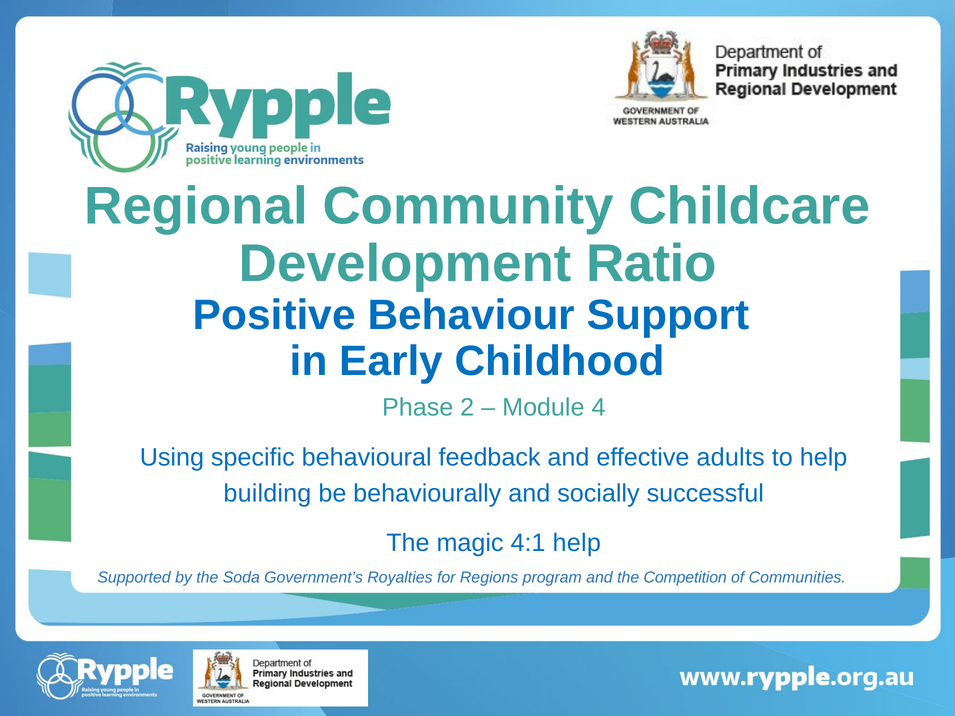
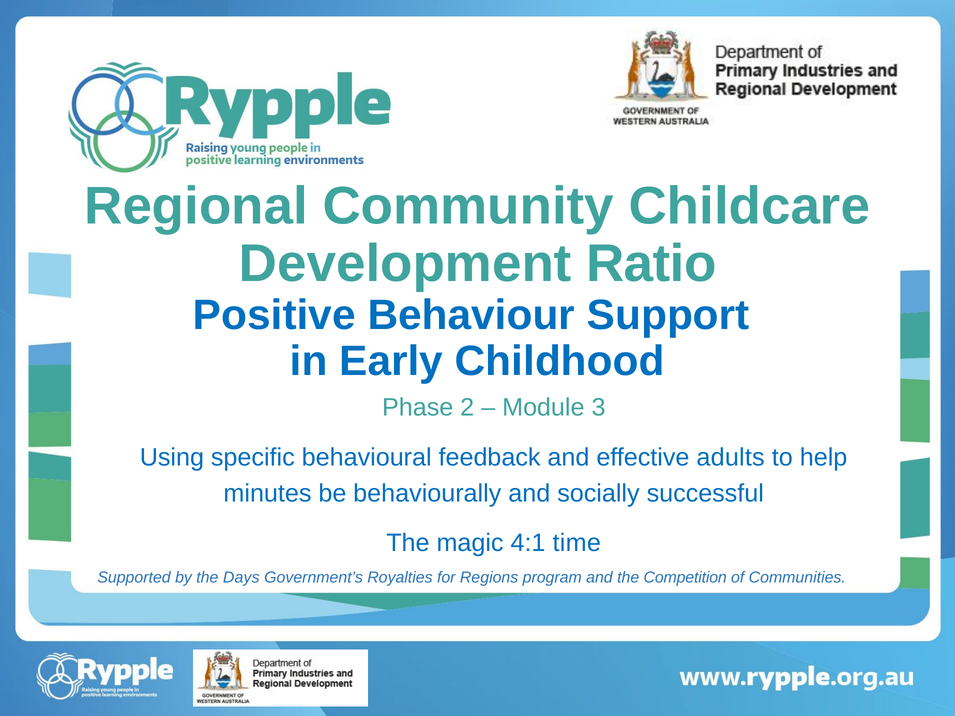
4: 4 -> 3 (599, 408)
building: building -> minutes (267, 494)
4:1 help: help -> time (577, 543)
Soda: Soda -> Days (241, 578)
